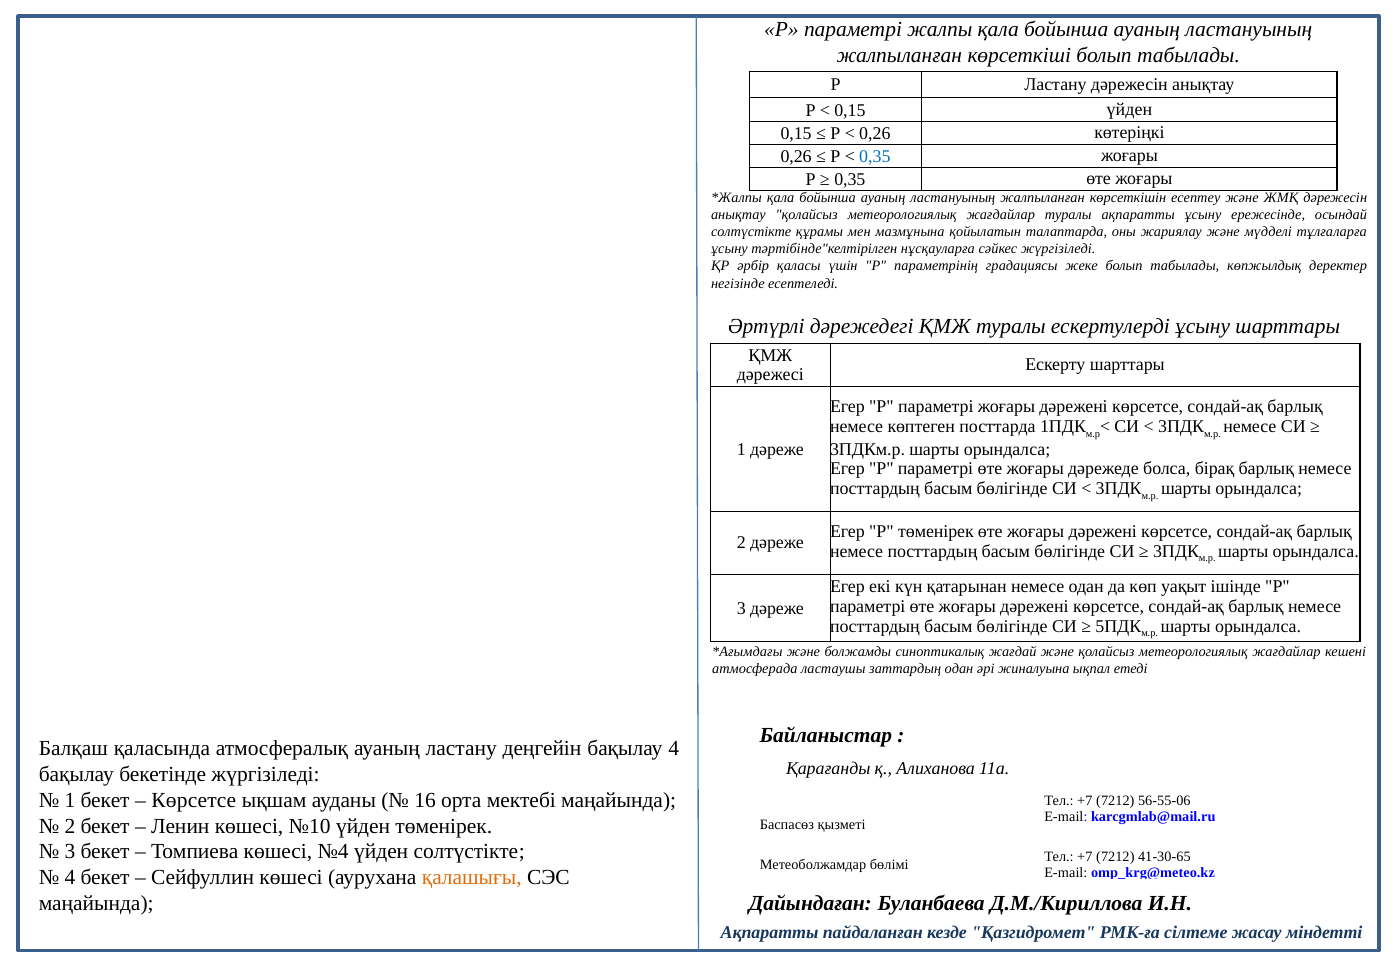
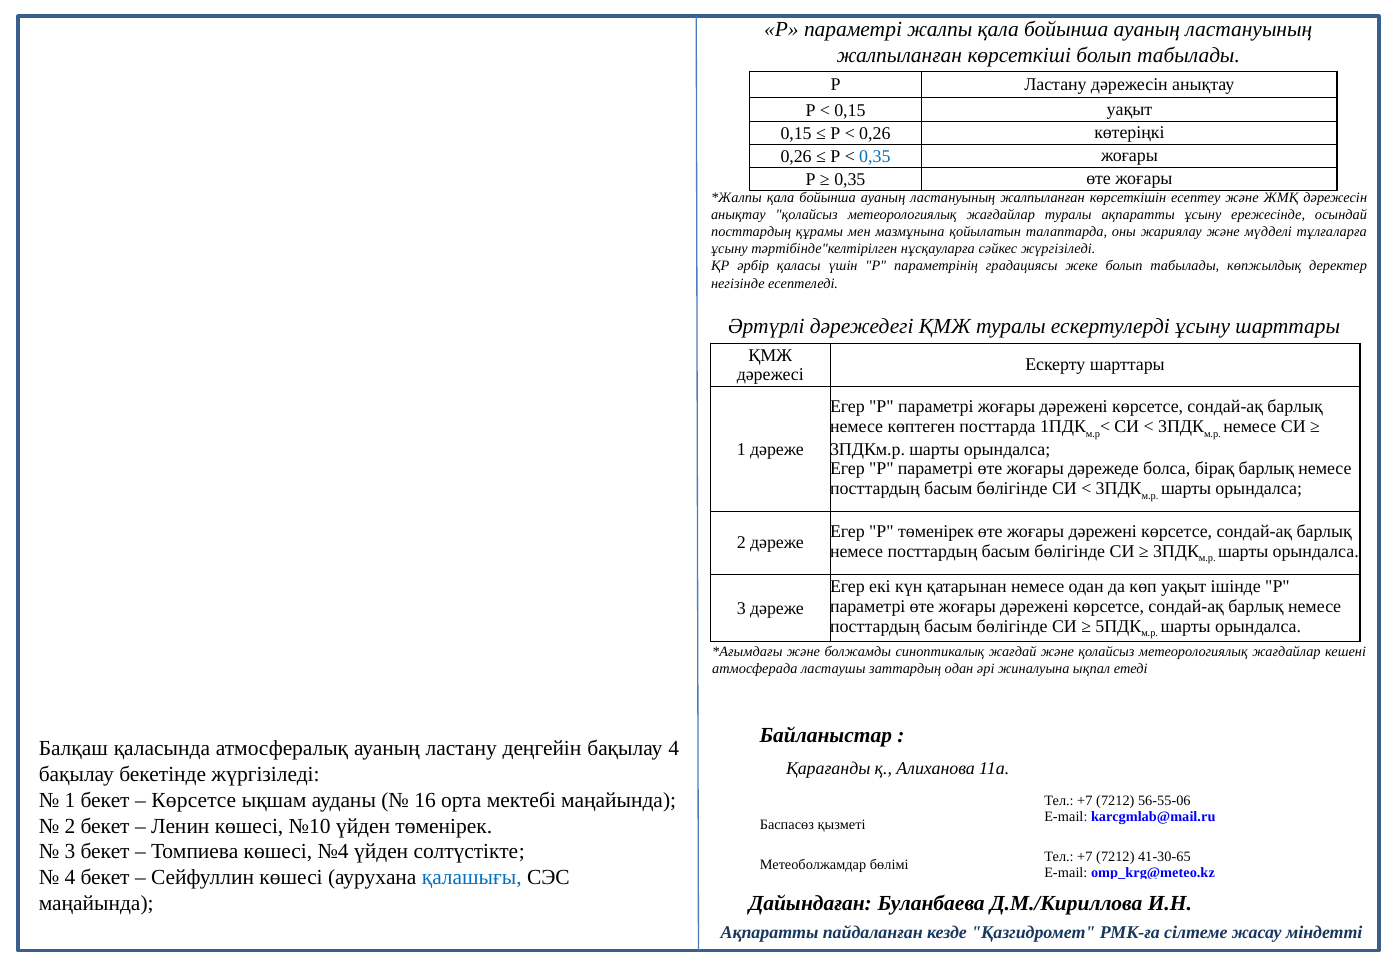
0,15 үйден: үйден -> уақыт (1129, 109)
солтүстікте: солтүстікте -> посттардың (751, 232)
қалашығы colour: orange -> blue (472, 878)
